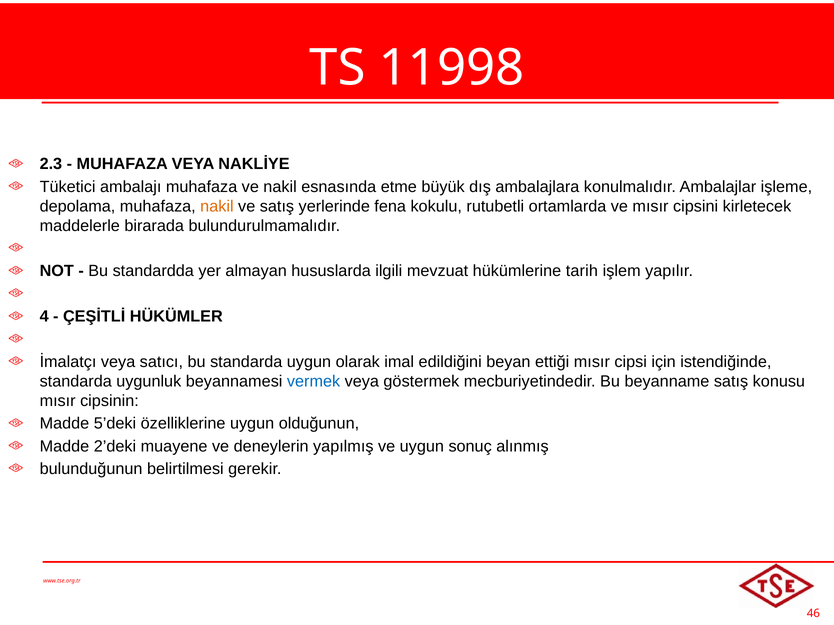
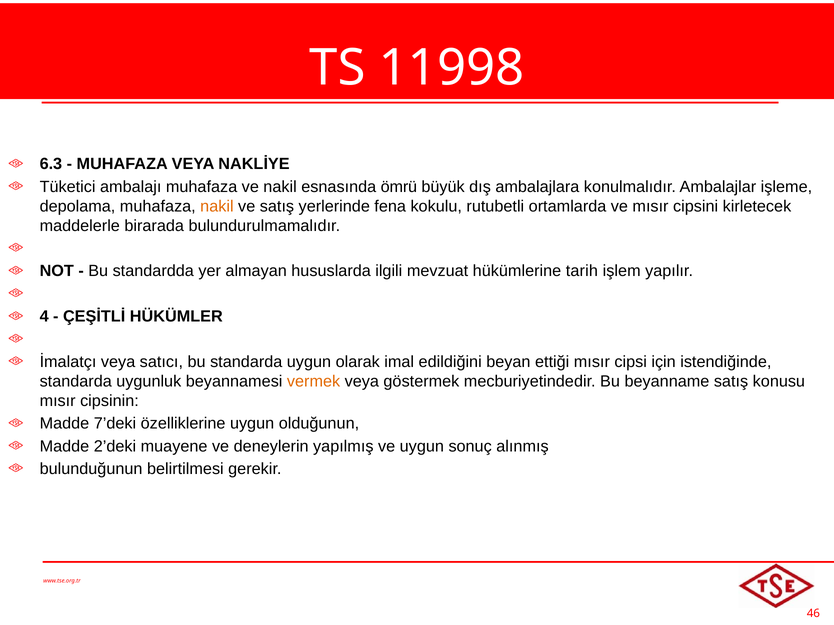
2.3: 2.3 -> 6.3 (51, 164)
etme: etme -> ömrü (399, 187)
vermek colour: blue -> orange (314, 382)
5’deki: 5’deki -> 7’deki (115, 424)
